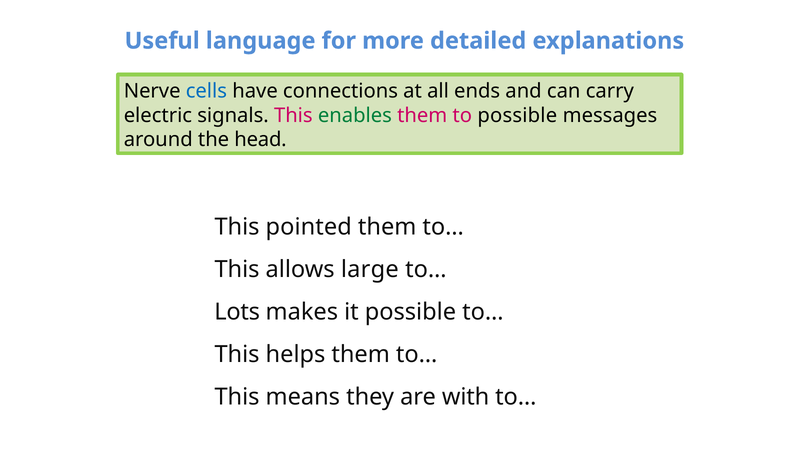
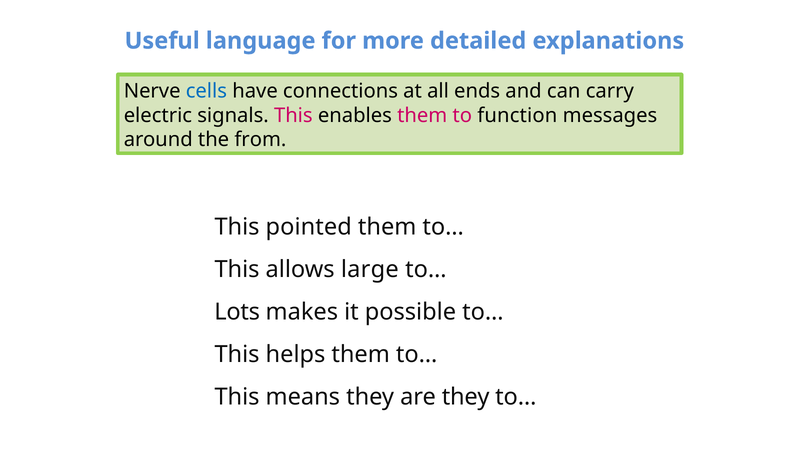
enables colour: green -> black (355, 115)
to possible: possible -> function (517, 115)
head: head -> from (260, 140)
are with: with -> they (466, 397)
